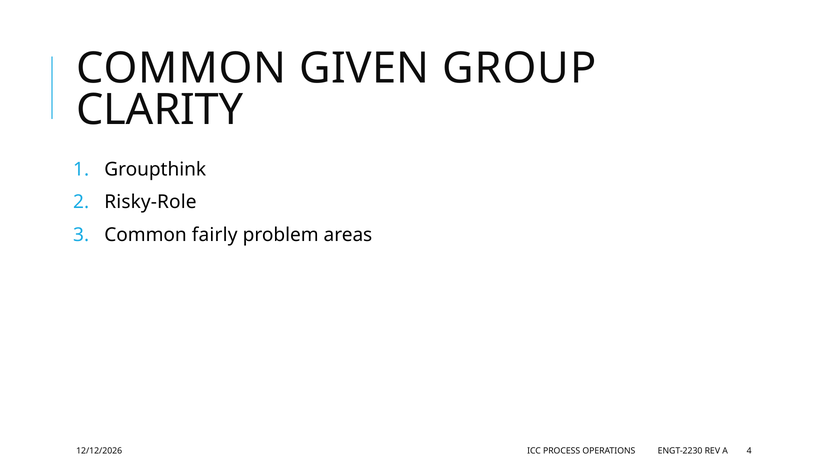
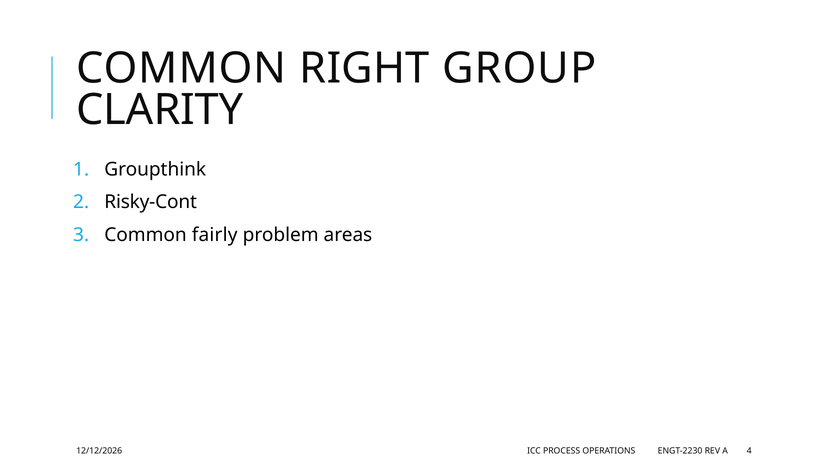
GIVEN: GIVEN -> RIGHT (364, 69)
Risky-Role: Risky-Role -> Risky-Cont (151, 202)
